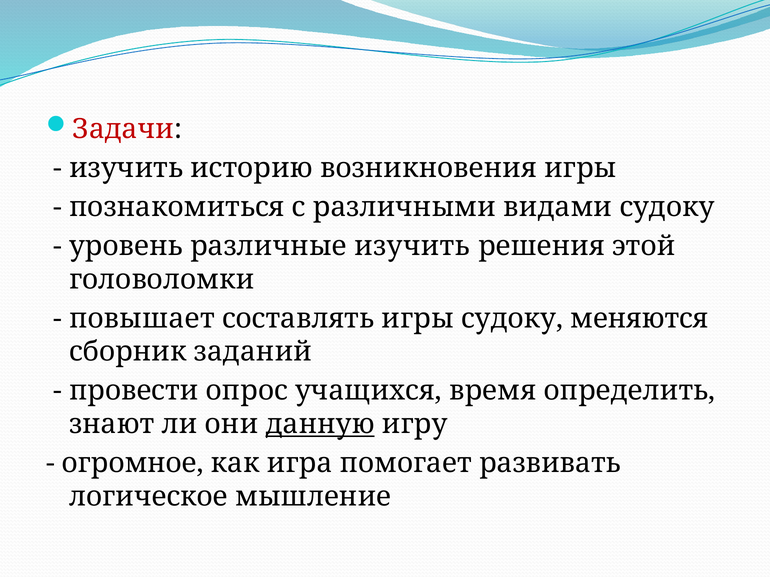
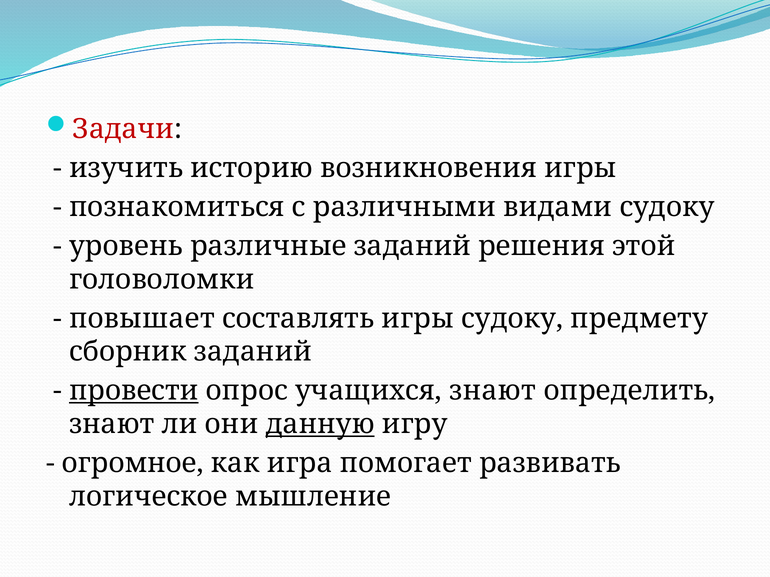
различные изучить: изучить -> заданий (412, 246)
меняются: меняются -> предмету (639, 319)
провести underline: none -> present (134, 391)
учащихся время: время -> знают (493, 391)
